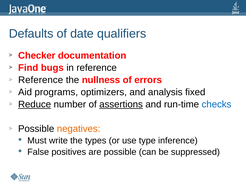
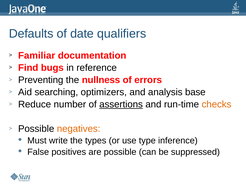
Checker: Checker -> Familiar (37, 56)
Reference: Reference -> Preventing (41, 80)
programs: programs -> searching (56, 92)
fixed: fixed -> base (195, 92)
Reduce underline: present -> none (35, 105)
checks colour: blue -> orange (217, 105)
